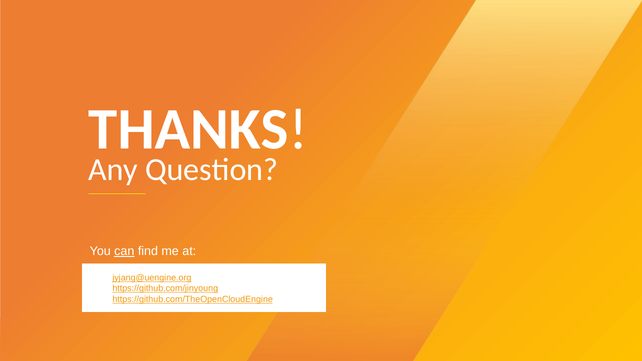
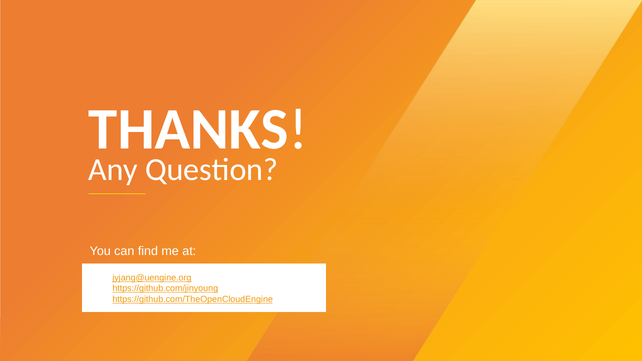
can underline: present -> none (124, 251)
